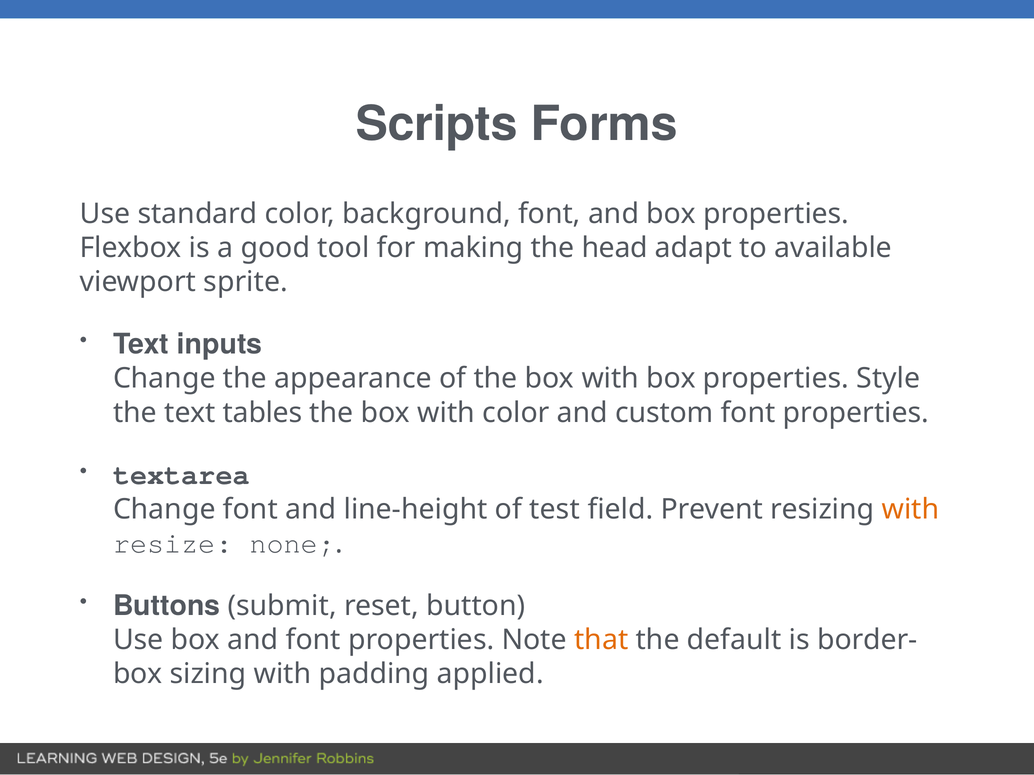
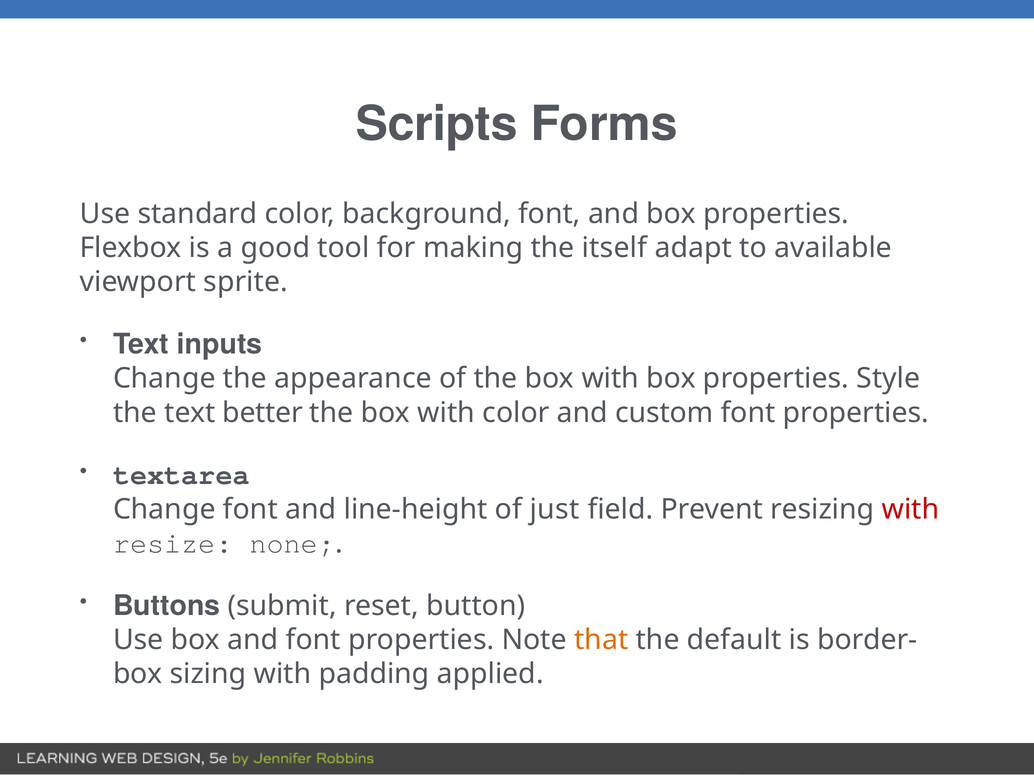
head: head -> itself (615, 248)
tables: tables -> better (263, 413)
test: test -> just (555, 510)
with colour: orange -> red (910, 510)
